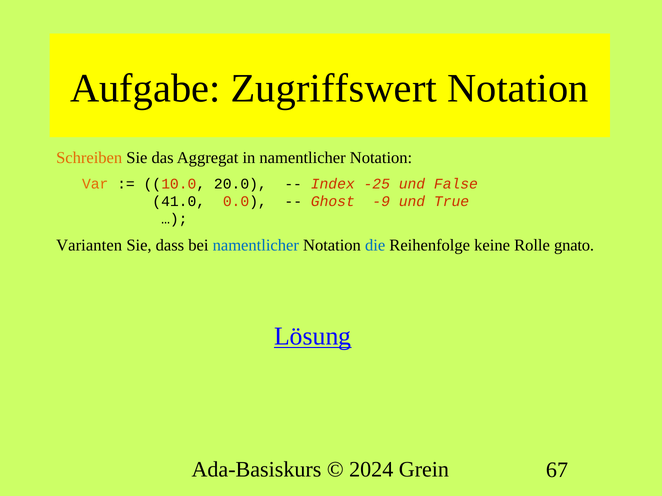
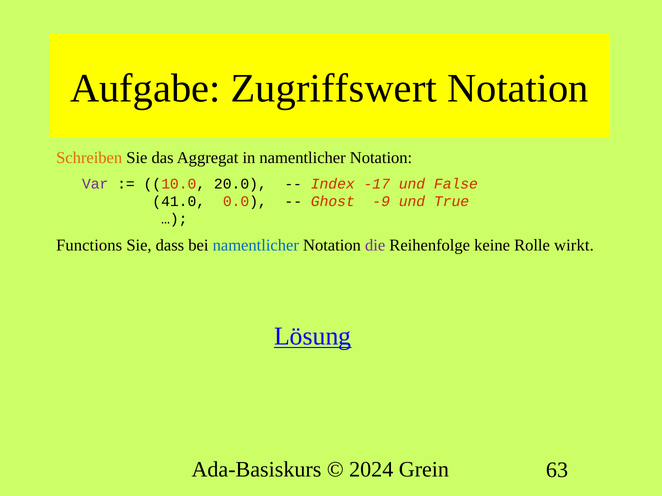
Var colour: orange -> purple (95, 184)
-25: -25 -> -17 (377, 184)
Varianten: Varianten -> Functions (89, 245)
die colour: blue -> purple (375, 245)
gnato: gnato -> wirkt (574, 245)
67: 67 -> 63 (557, 471)
